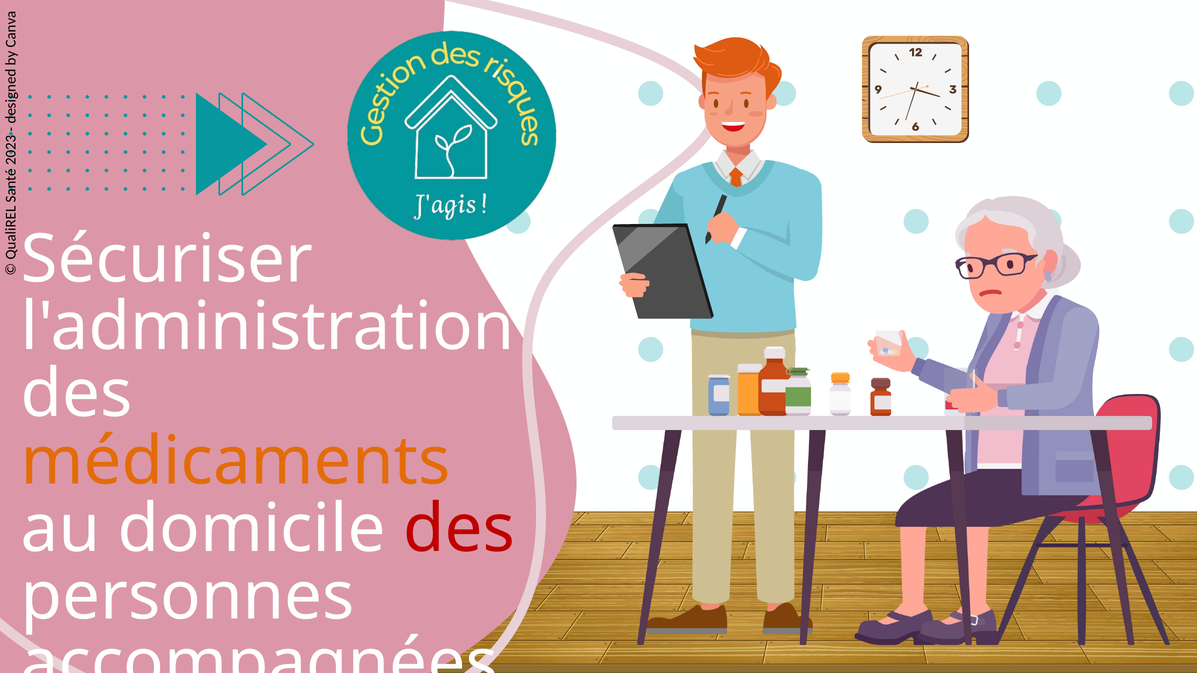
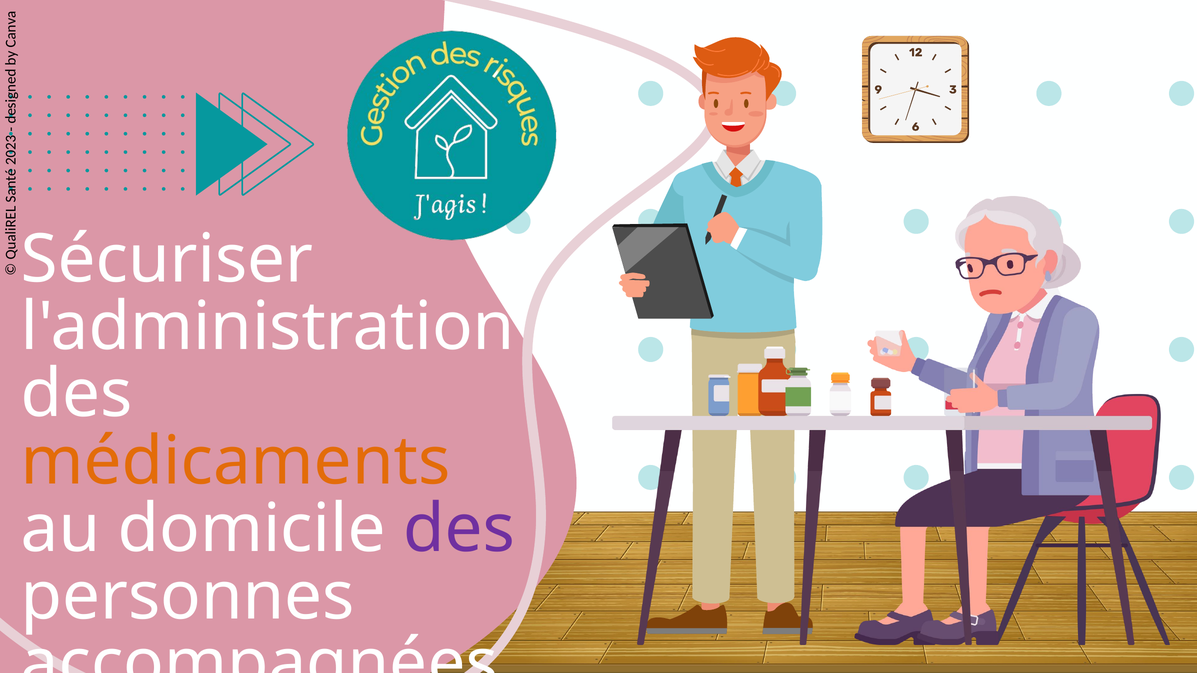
des colour: red -> purple (459, 529)
